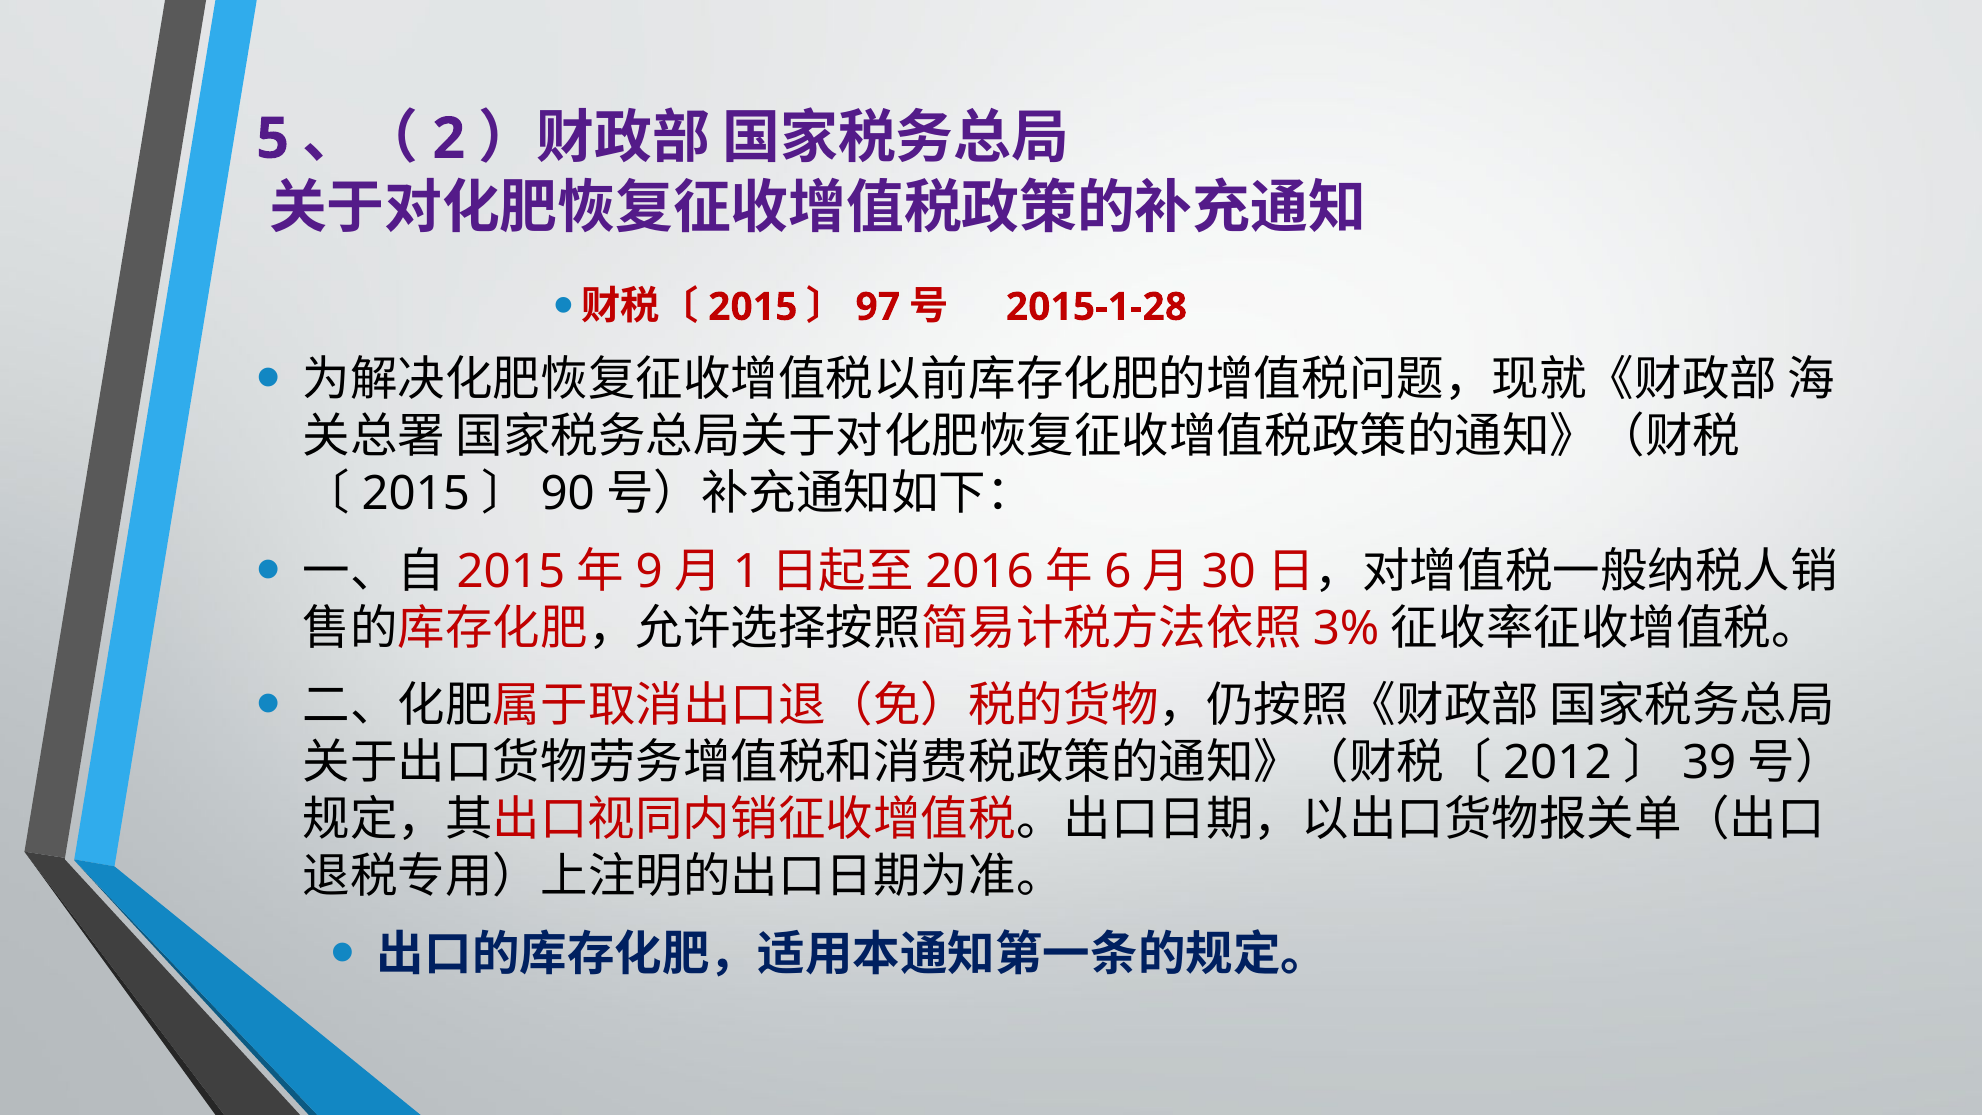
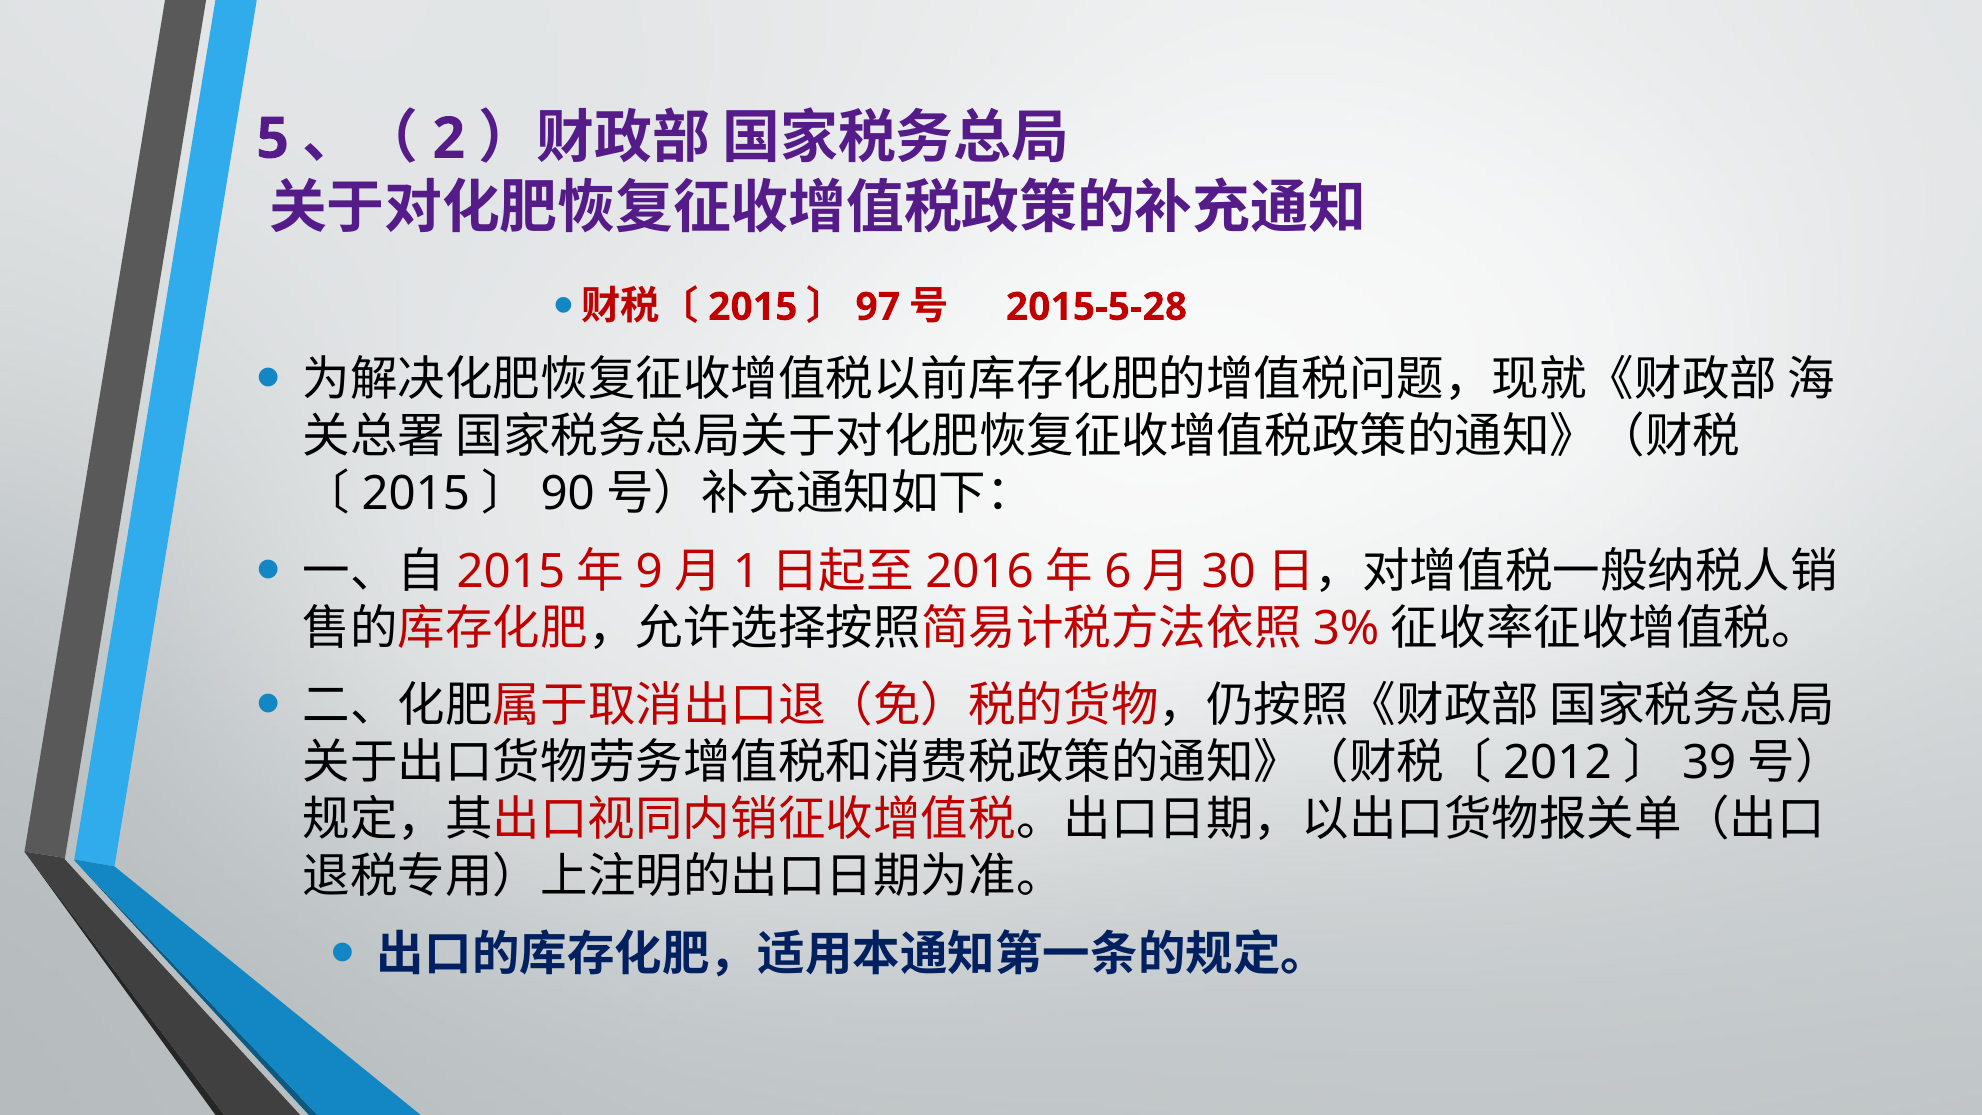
2015-1-28: 2015-1-28 -> 2015-5-28 (1096, 307)
